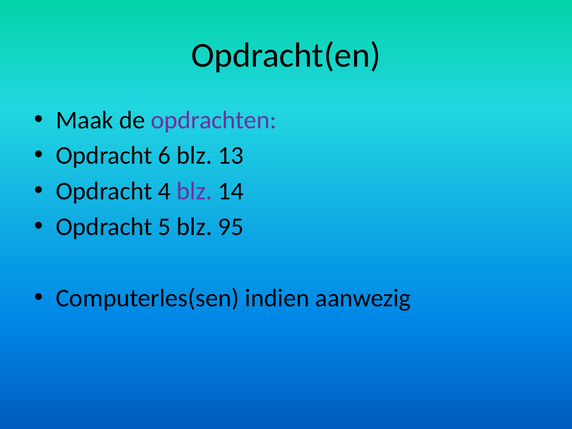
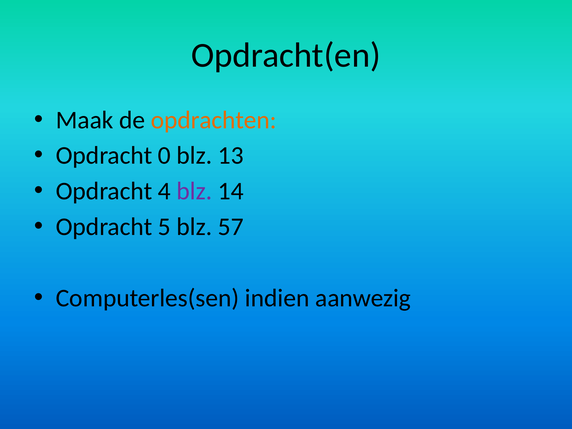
opdrachten colour: purple -> orange (214, 120)
6: 6 -> 0 (164, 156)
95: 95 -> 57 (231, 227)
